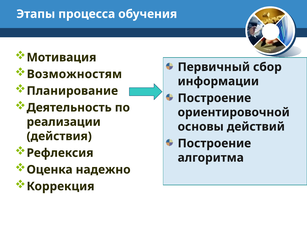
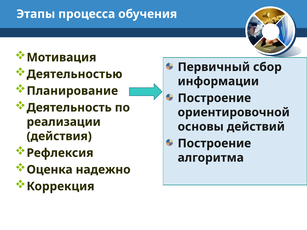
Возможностям: Возможностям -> Деятельностью (74, 74)
